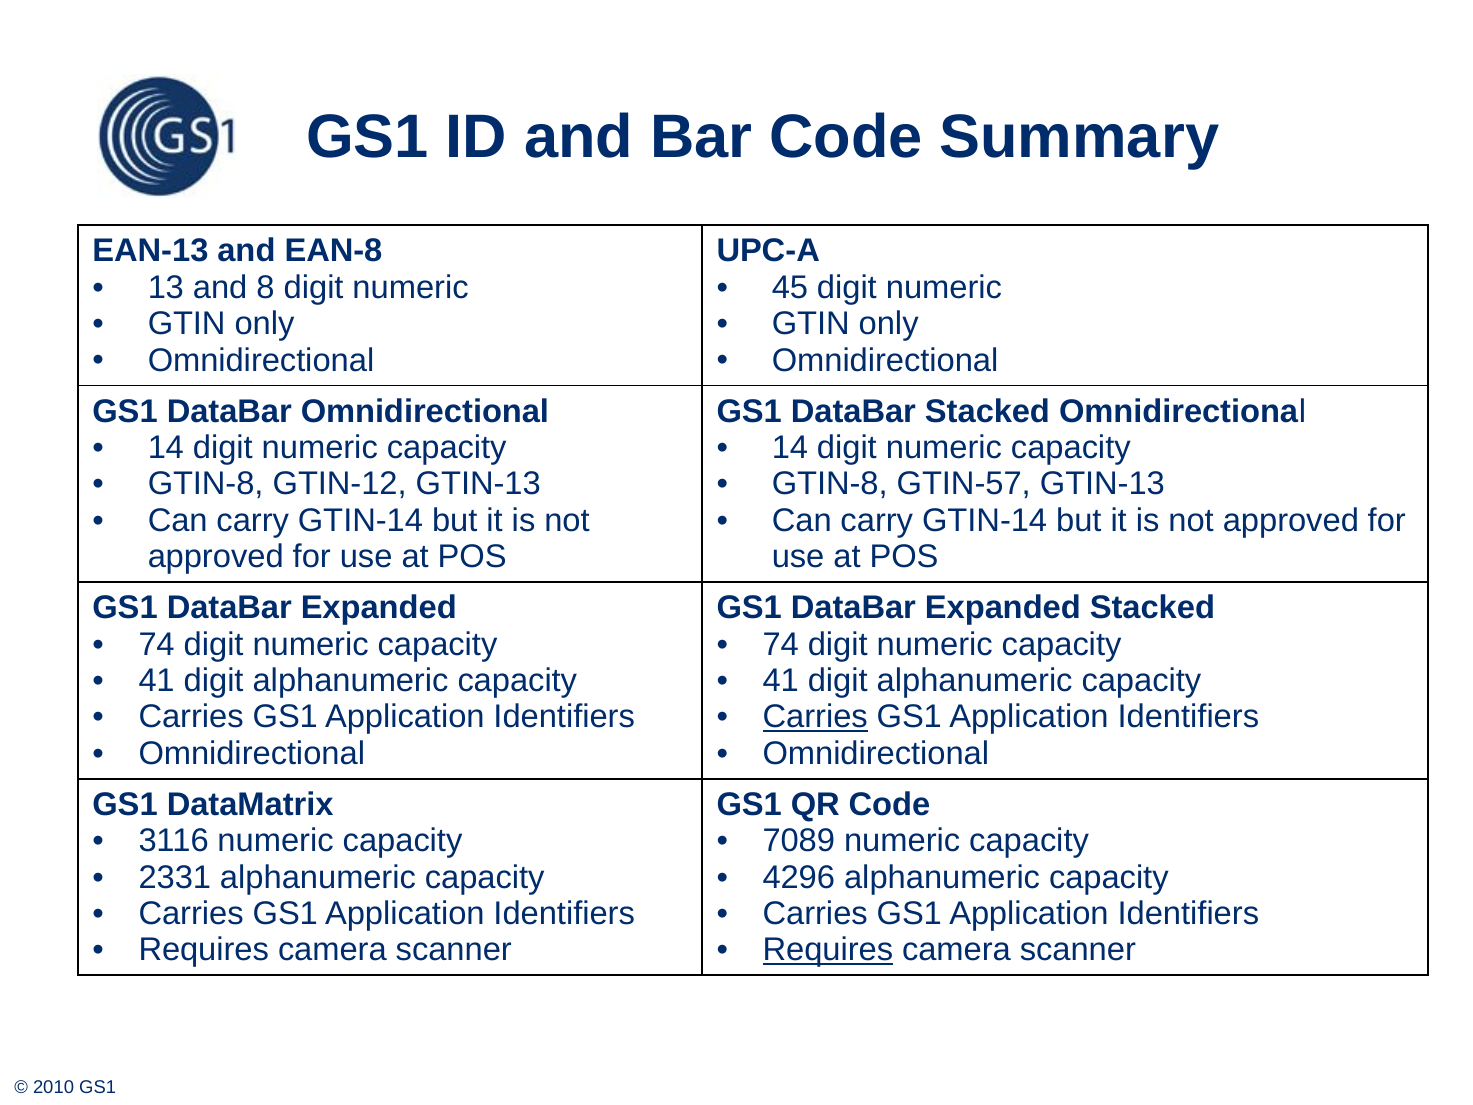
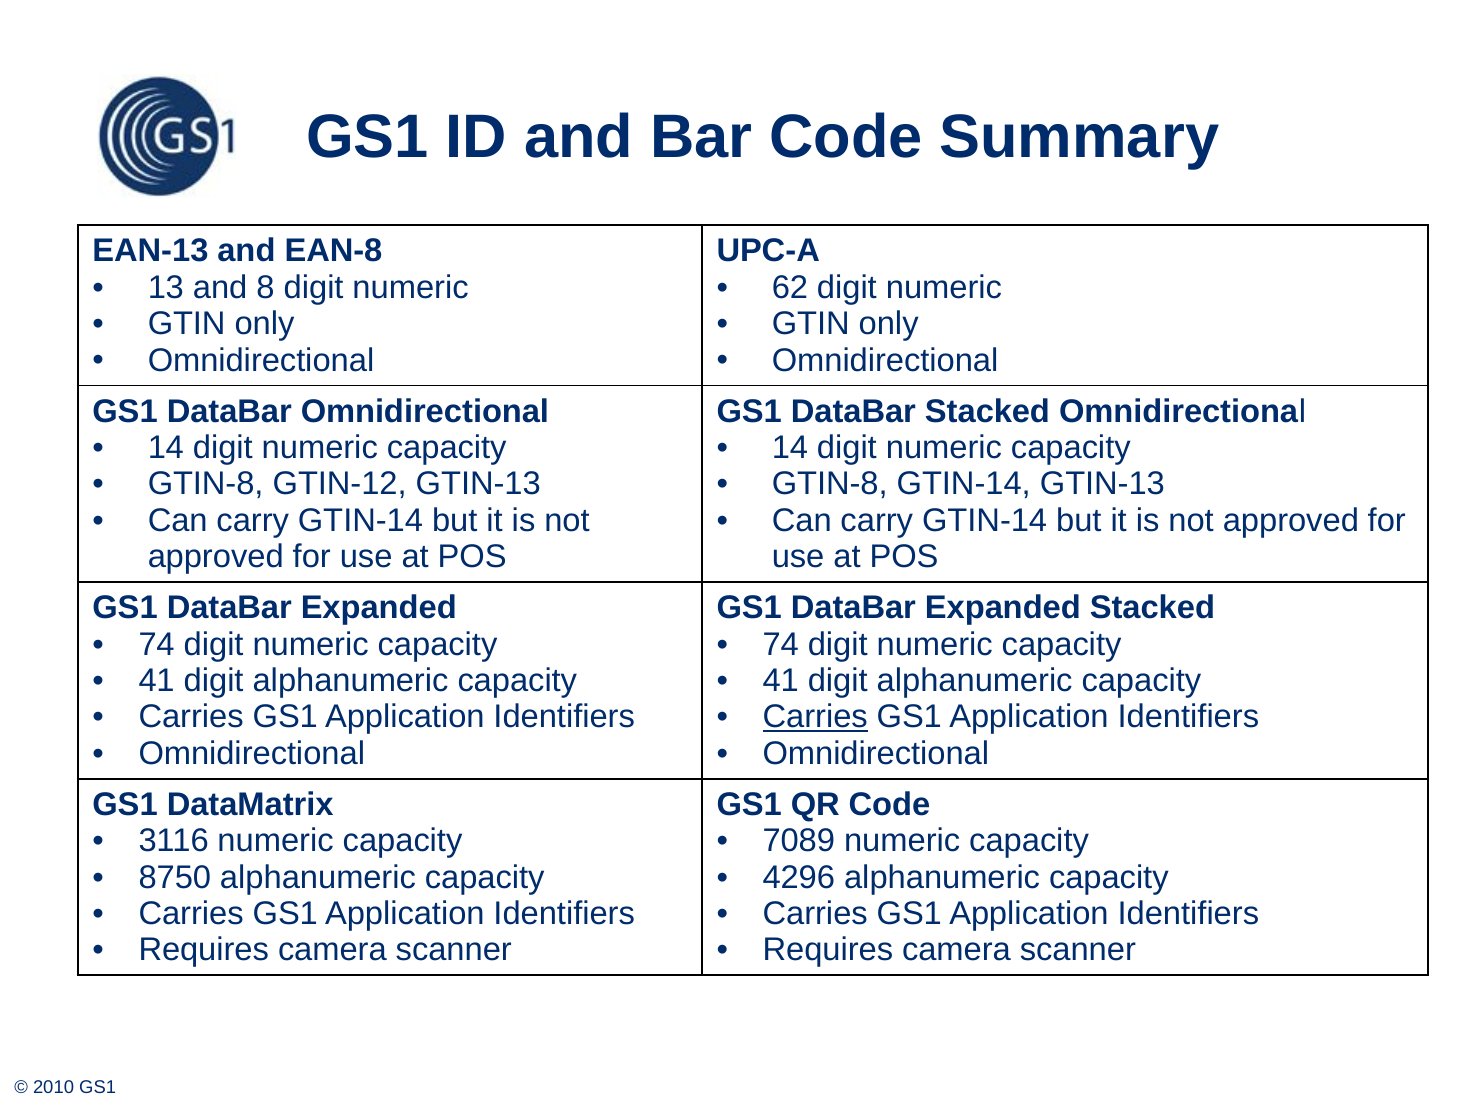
45: 45 -> 62 (790, 287)
GTIN-8 GTIN-57: GTIN-57 -> GTIN-14 (964, 484)
2331: 2331 -> 8750 (175, 877)
Requires underline: present -> none (828, 950)
